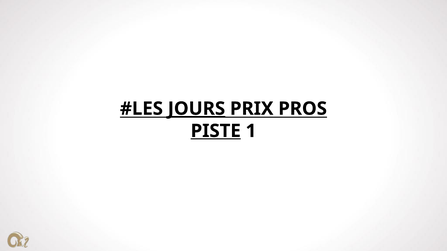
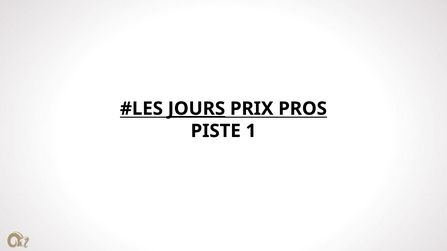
PISTE underline: present -> none (216, 131)
